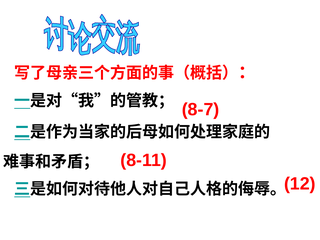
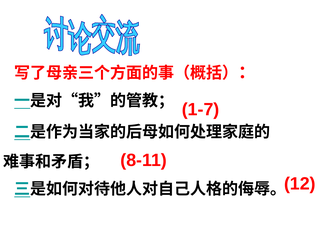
8-7: 8-7 -> 1-7 (201, 109)
